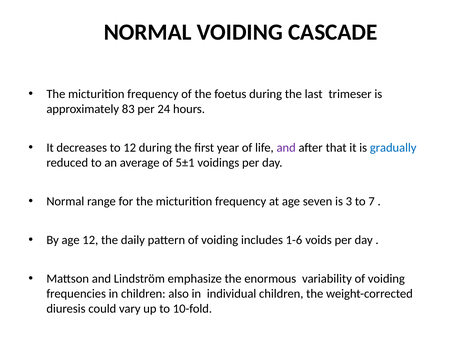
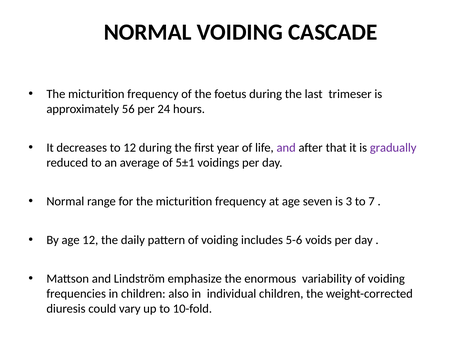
83: 83 -> 56 (128, 109)
gradually colour: blue -> purple (393, 148)
1-6: 1-6 -> 5-6 (294, 240)
